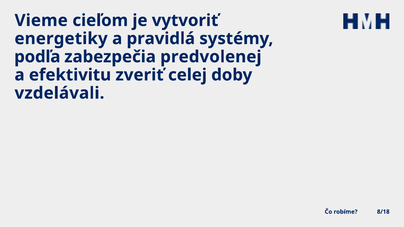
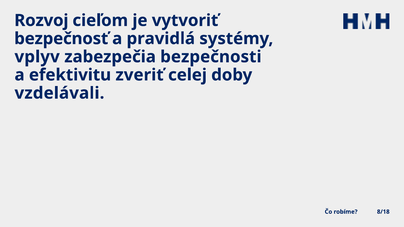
Vieme: Vieme -> Rozvoj (41, 20)
energetiky: energetiky -> bezpečnosť (61, 39)
podľa: podľa -> vplyv (37, 57)
predvolenej: predvolenej -> bezpečnosti (211, 57)
